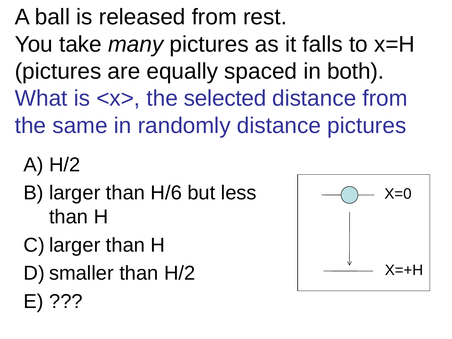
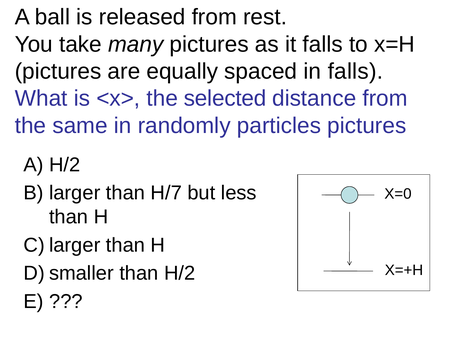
in both: both -> falls (355, 71)
randomly distance: distance -> particles (279, 126)
H/6: H/6 -> H/7 (166, 193)
